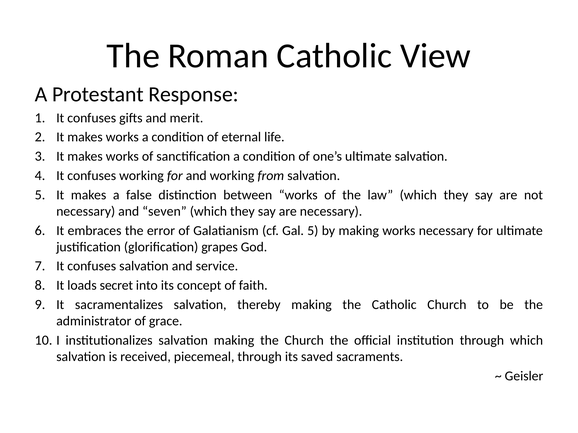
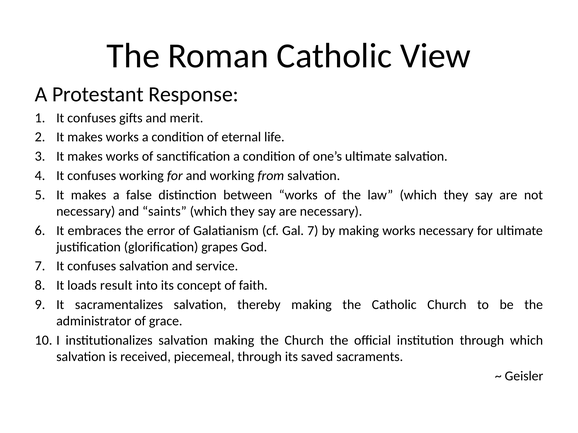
seven: seven -> saints (164, 212)
Gal 5: 5 -> 7 (313, 231)
secret: secret -> result (116, 286)
